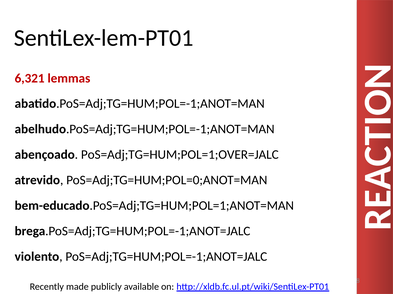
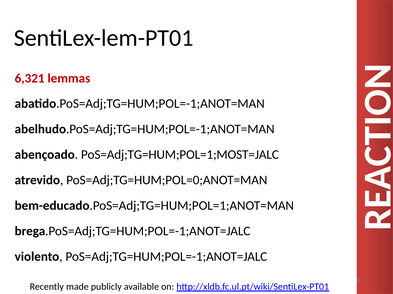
PoS=Adj;TG=HUM;POL=1;OVER=JALC: PoS=Adj;TG=HUM;POL=1;OVER=JALC -> PoS=Adj;TG=HUM;POL=1;MOST=JALC (180, 155)
